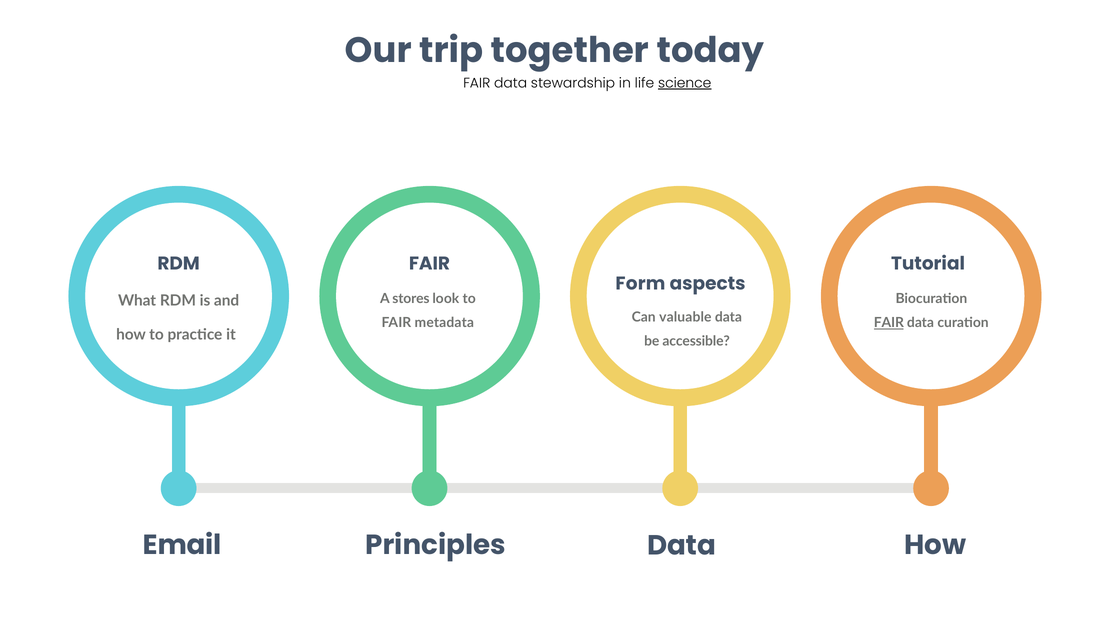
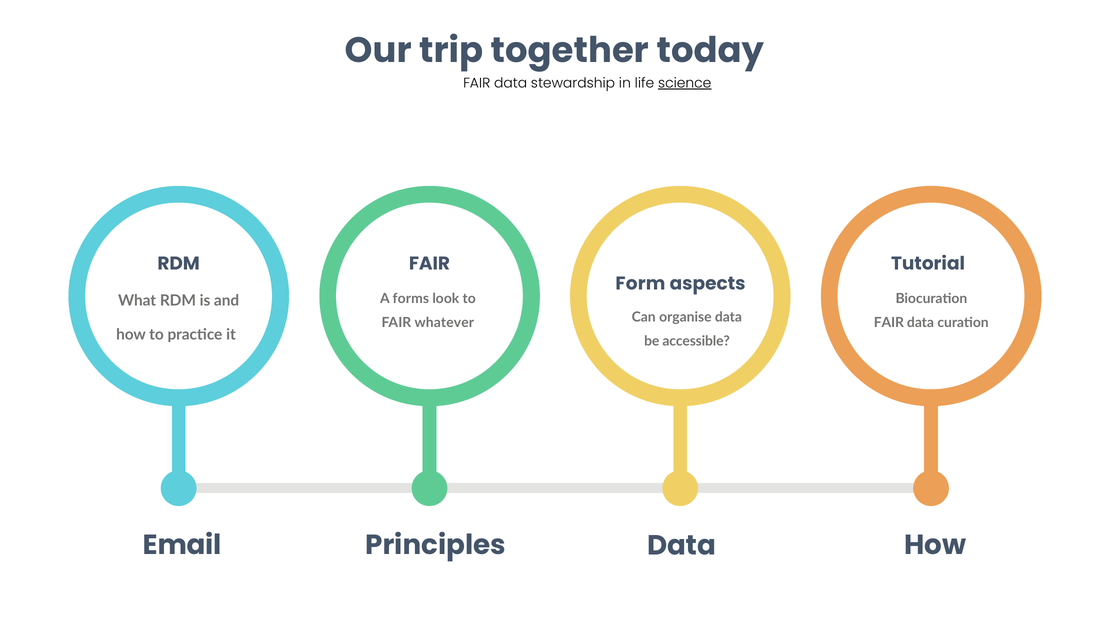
stores: stores -> forms (411, 299)
valuable: valuable -> organise (685, 317)
metadata: metadata -> whatever (444, 323)
FAIR underline: present -> none (889, 323)
